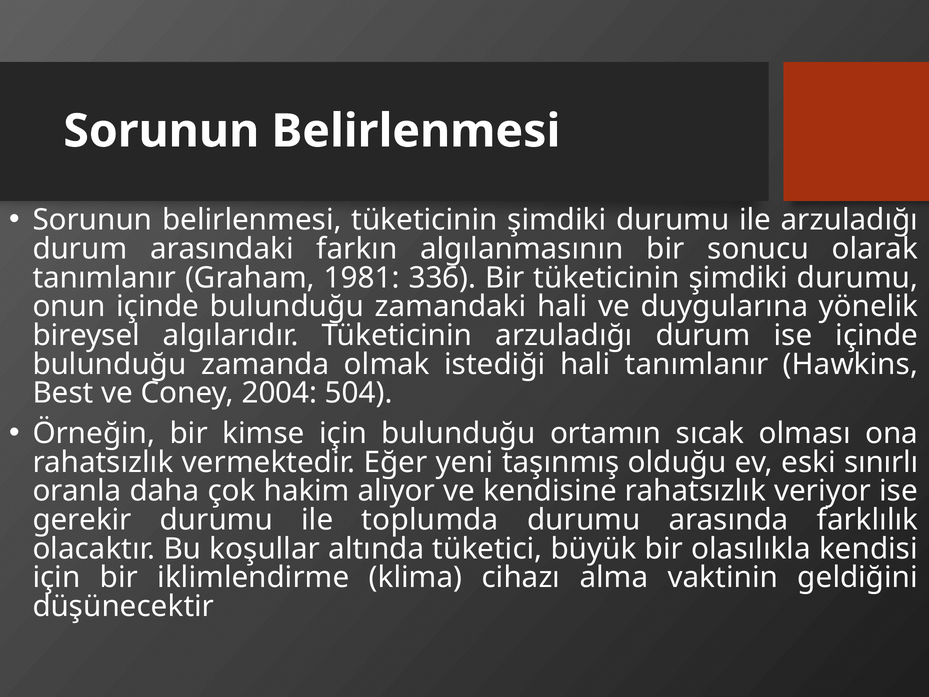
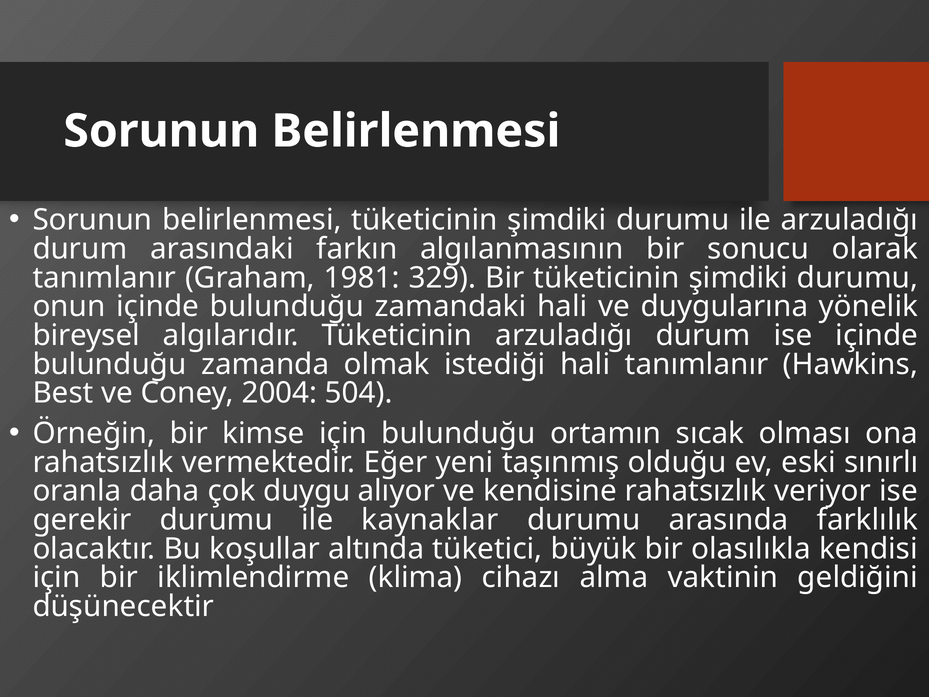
336: 336 -> 329 (442, 278)
hakim: hakim -> duygu (307, 491)
toplumda: toplumda -> kaynaklar (430, 520)
